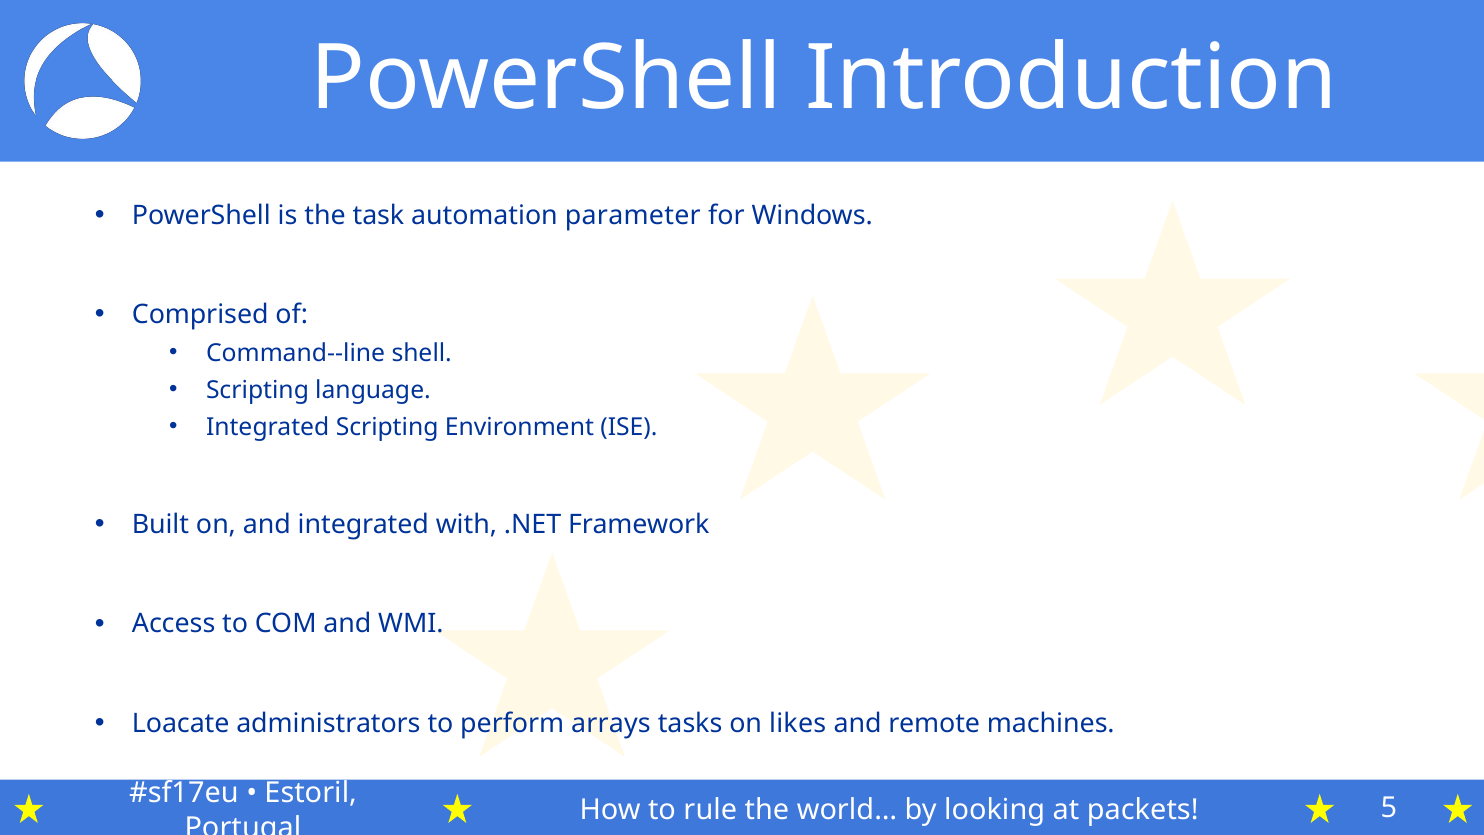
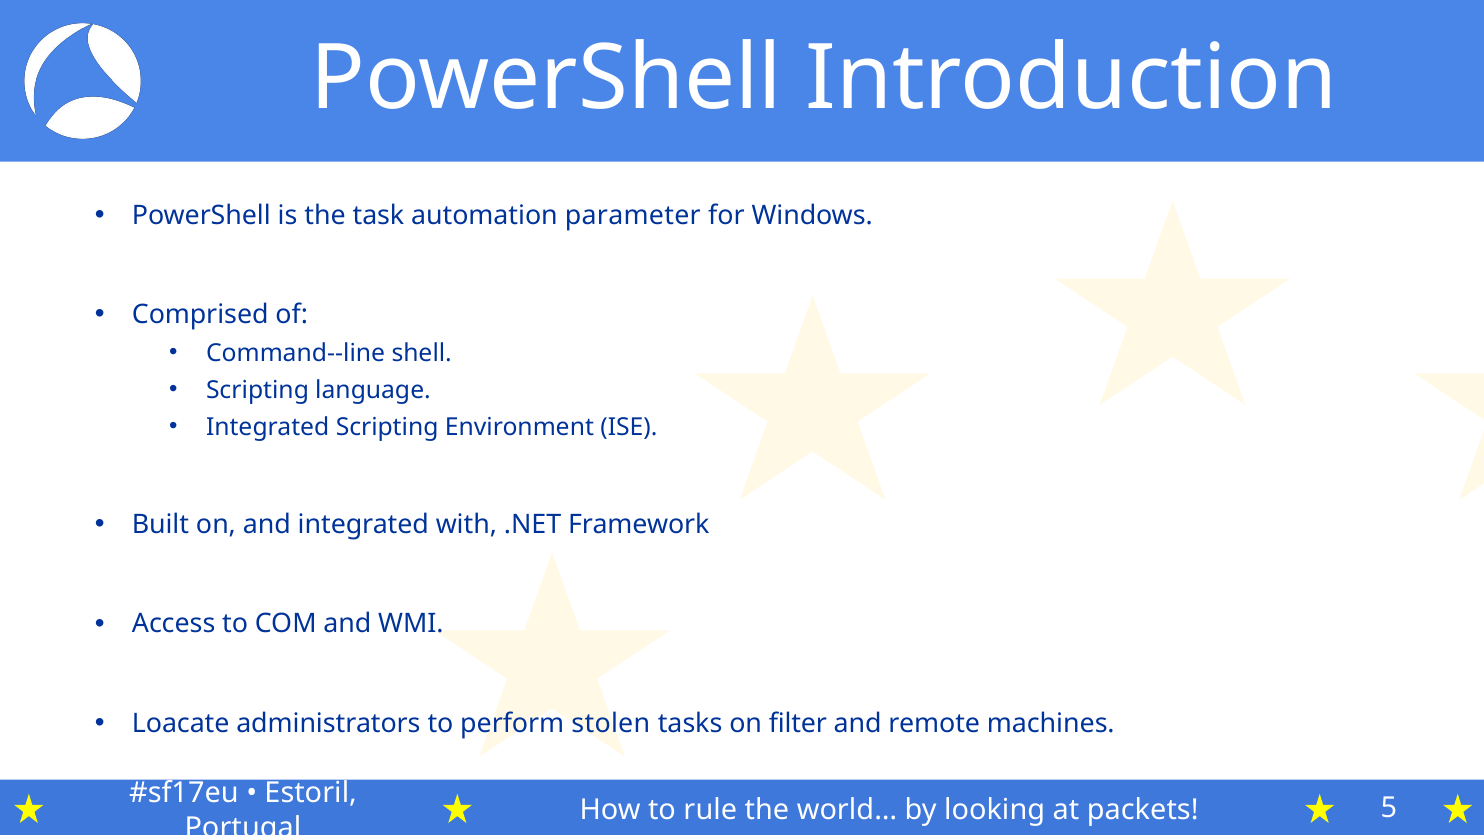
arrays: arrays -> stolen (611, 723)
likes: likes -> filter (798, 723)
